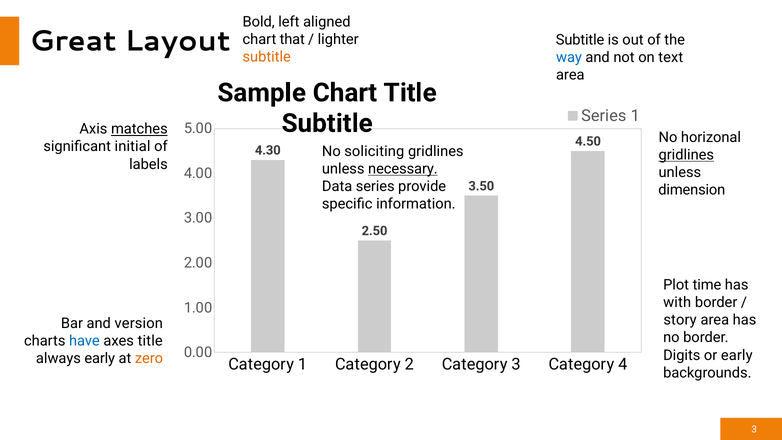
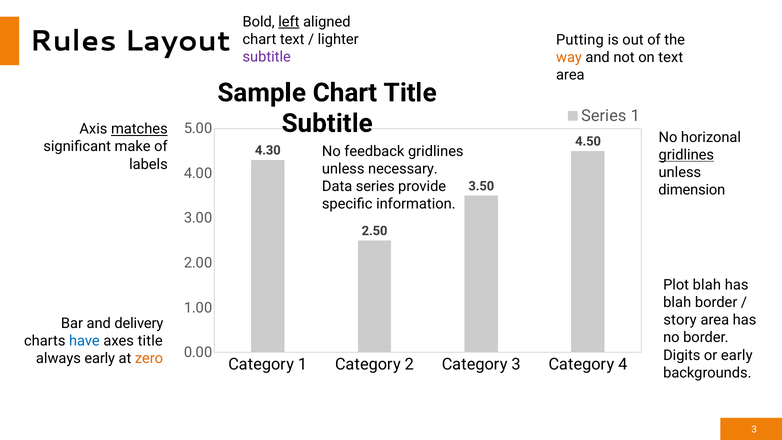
left underline: none -> present (289, 22)
Great: Great -> Rules (73, 41)
chart that: that -> text (292, 39)
Subtitle: Subtitle -> Putting (580, 40)
subtitle colour: orange -> purple (267, 57)
way colour: blue -> orange (569, 57)
initial: initial -> make (133, 147)
soliciting: soliciting -> feedback (374, 151)
necessary underline: present -> none (403, 169)
Plot time: time -> blah (707, 285)
with: with -> blah (677, 302)
version: version -> delivery (139, 323)
